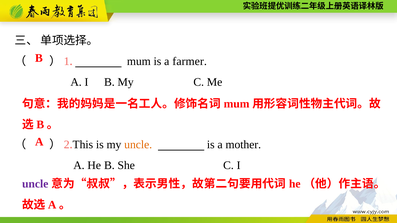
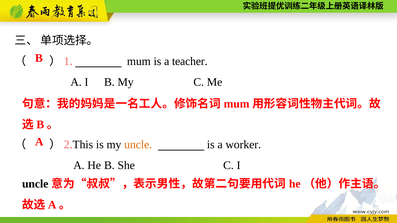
farmer: farmer -> teacher (190, 61)
mother: mother -> worker (243, 145)
uncle colour: purple -> black (35, 184)
